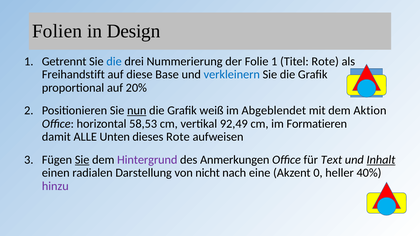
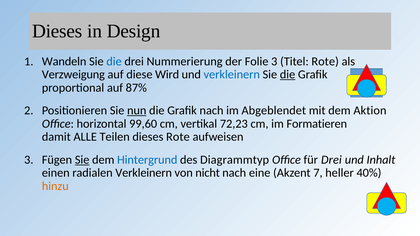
Folien: Folien -> Dieses (57, 31)
Getrennt: Getrennt -> Wandeln (64, 61)
Folie 1: 1 -> 3 (274, 61)
Freihandstift: Freihandstift -> Verzweigung (73, 75)
Base: Base -> Wird (167, 75)
die underline: none -> present (288, 75)
20%: 20% -> 87% (136, 88)
Grafik weiß: weiß -> nach (212, 111)
58,53: 58,53 -> 99,60 (143, 124)
92,49: 92,49 -> 72,23 (234, 124)
Unten: Unten -> Teilen (115, 137)
Hintergrund colour: purple -> blue (147, 160)
Anmerkungen: Anmerkungen -> Diagrammtyp (235, 160)
für Text: Text -> Drei (331, 160)
Inhalt underline: present -> none (381, 160)
radialen Darstellung: Darstellung -> Verkleinern (144, 173)
0: 0 -> 7 (318, 173)
hinzu colour: purple -> orange (55, 186)
